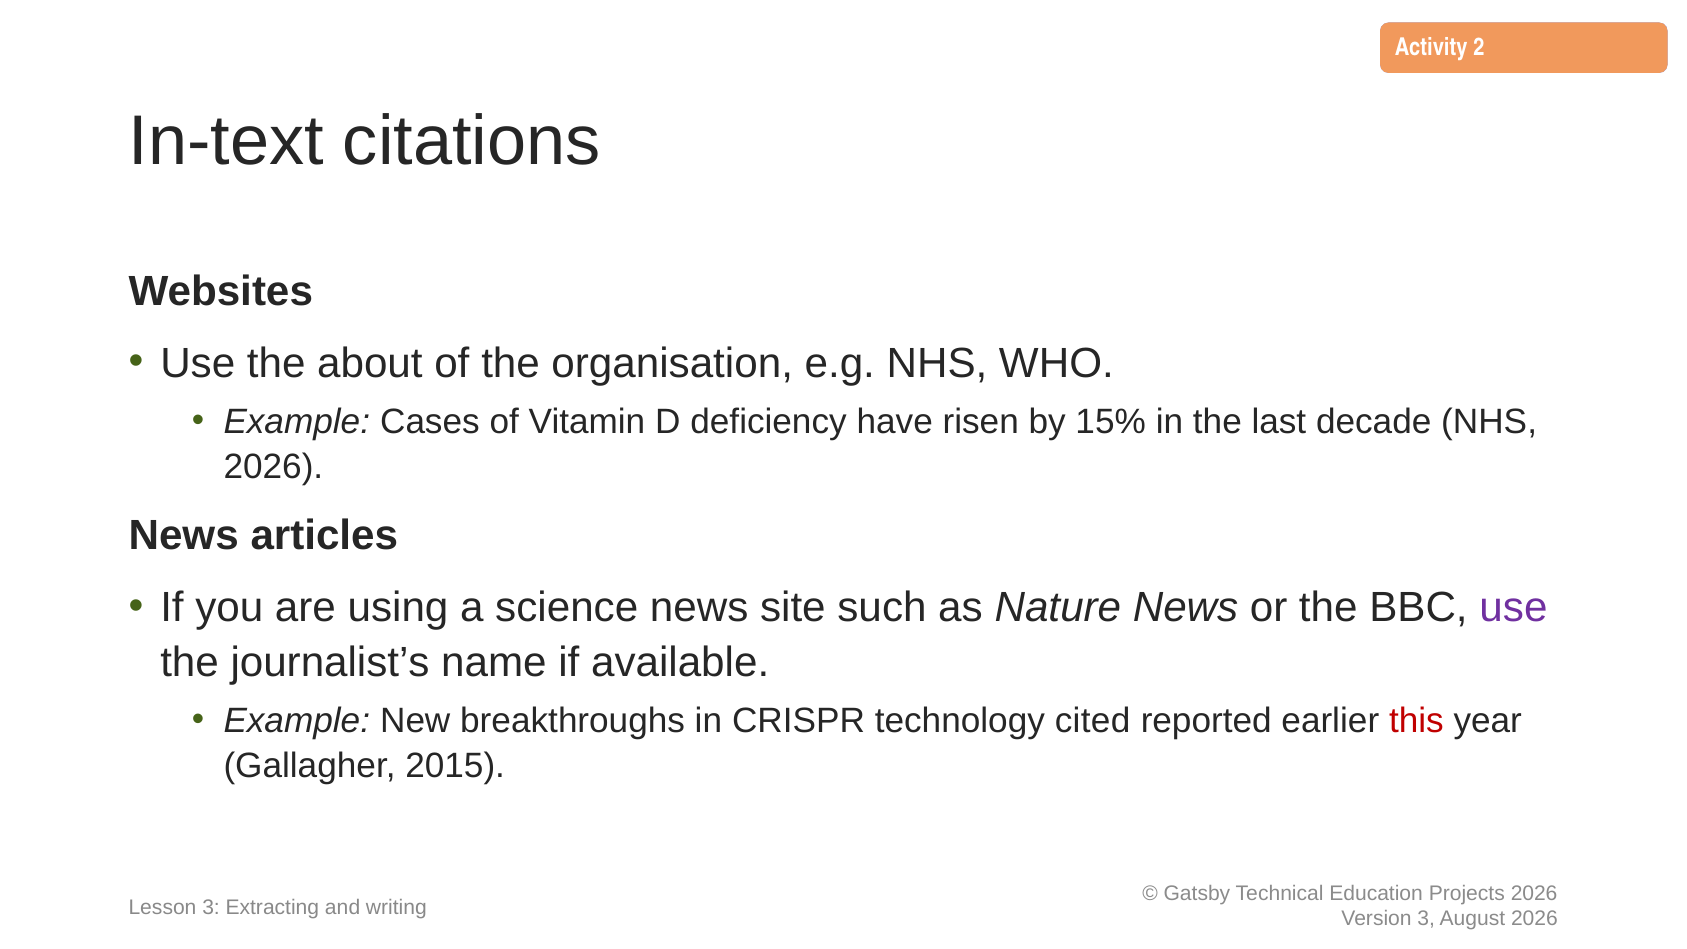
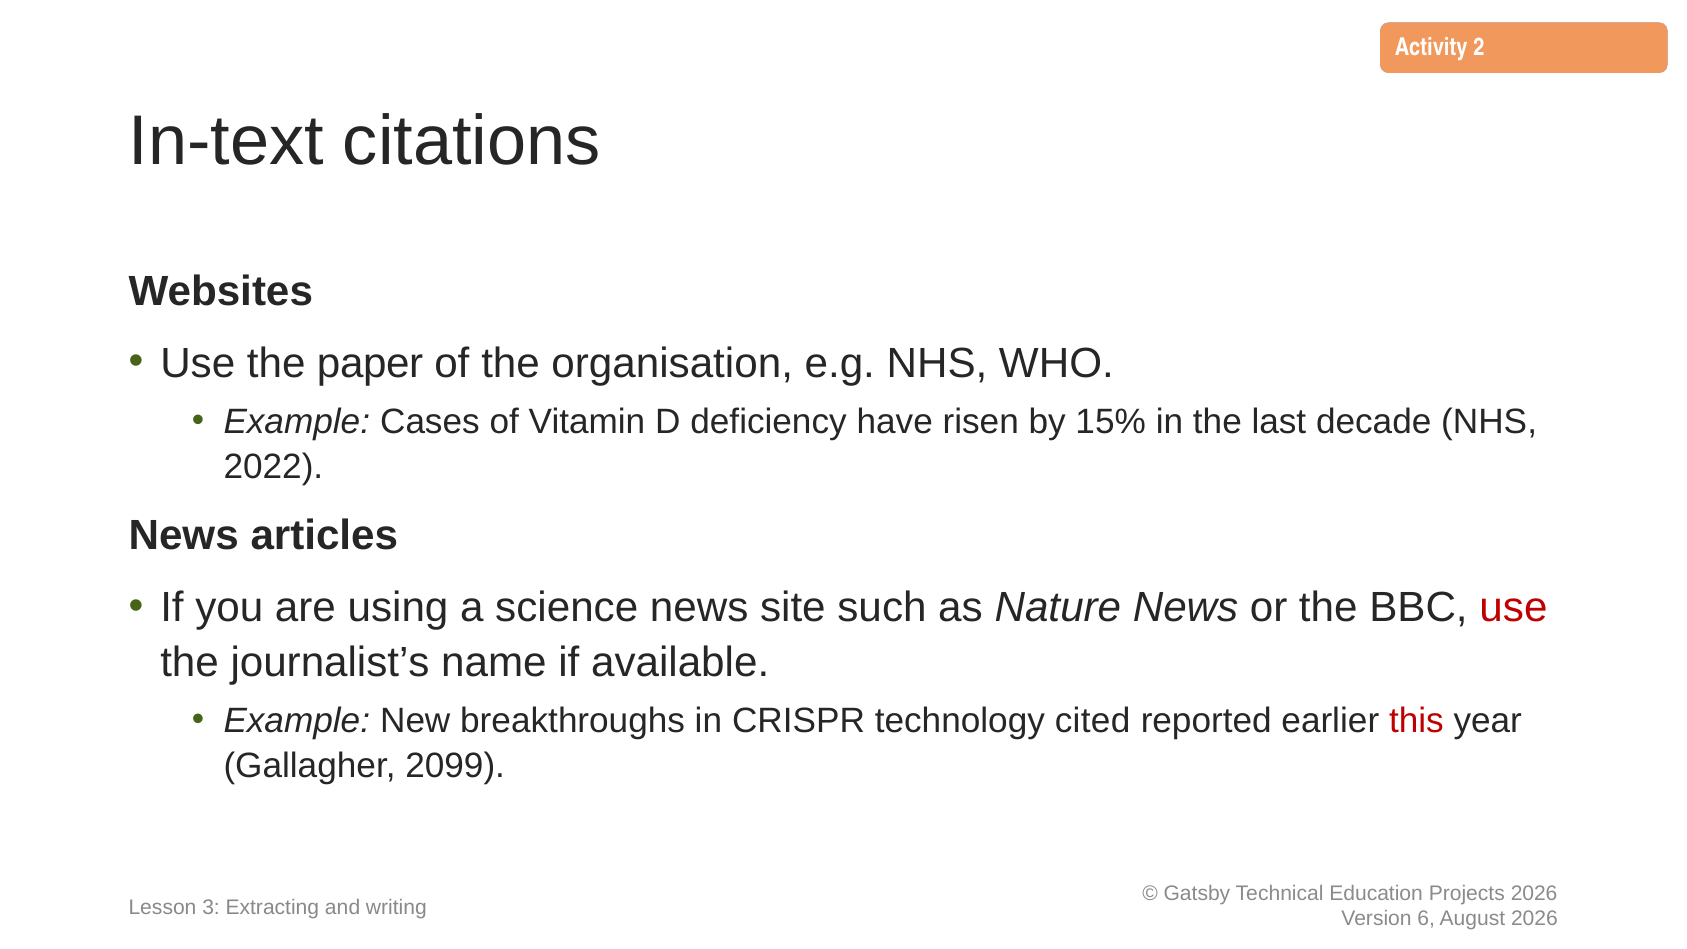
about: about -> paper (370, 363)
2026: 2026 -> 2022 (273, 467)
use colour: purple -> red (1513, 608)
2015: 2015 -> 2099 (455, 766)
3: 3 -> 6 (1426, 919)
